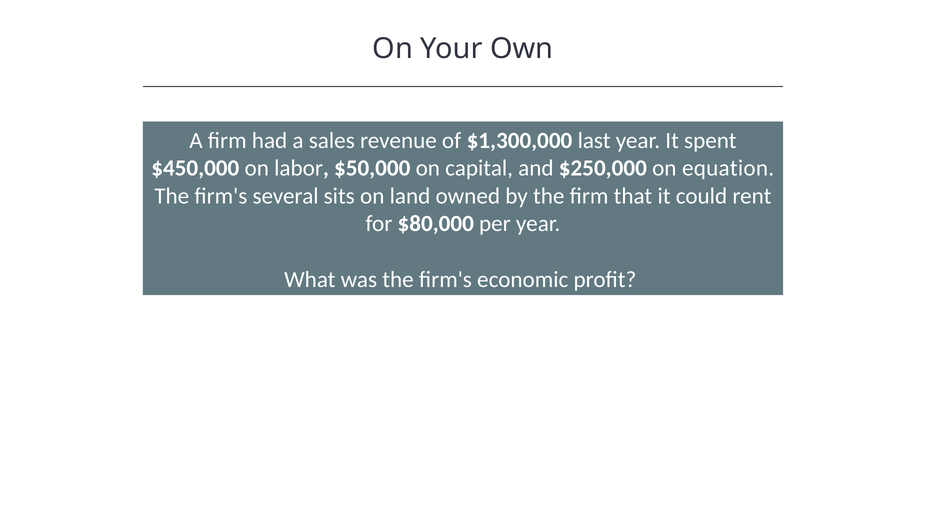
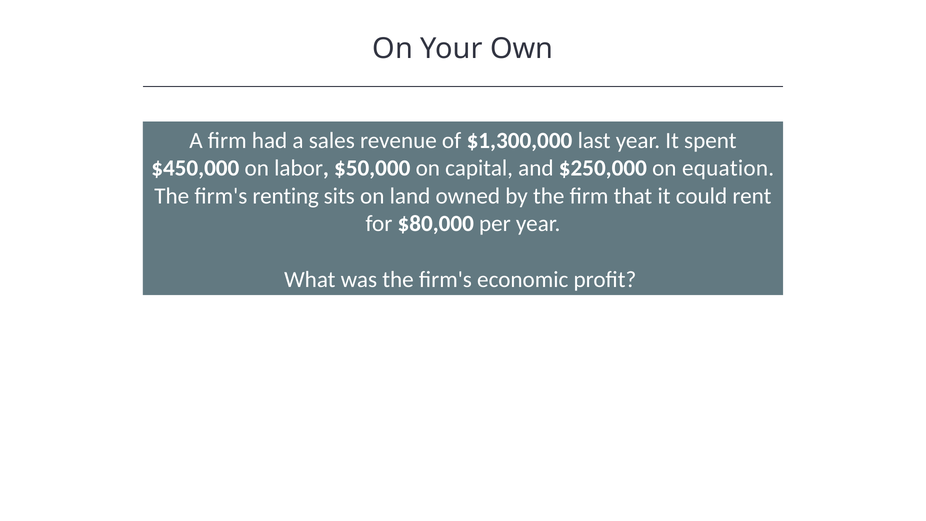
several: several -> renting (286, 196)
